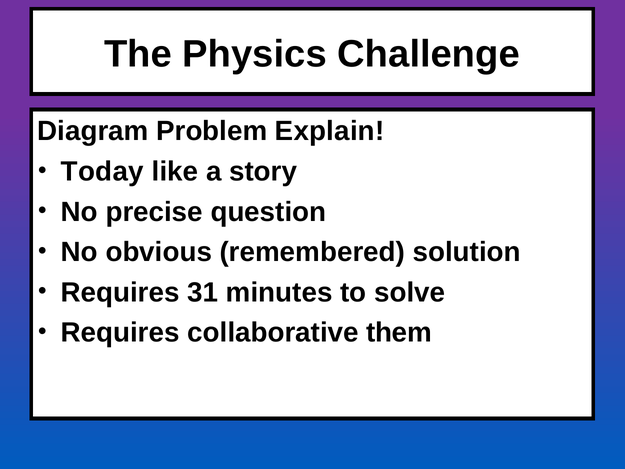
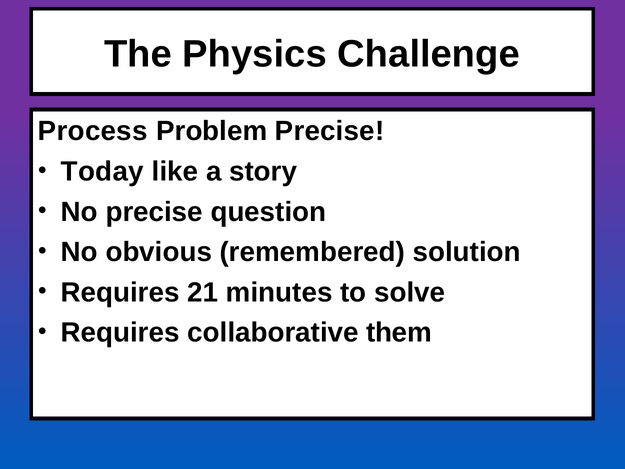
Diagram: Diagram -> Process (93, 131)
Problem Explain: Explain -> Precise (330, 131)
31: 31 -> 21 (203, 292)
